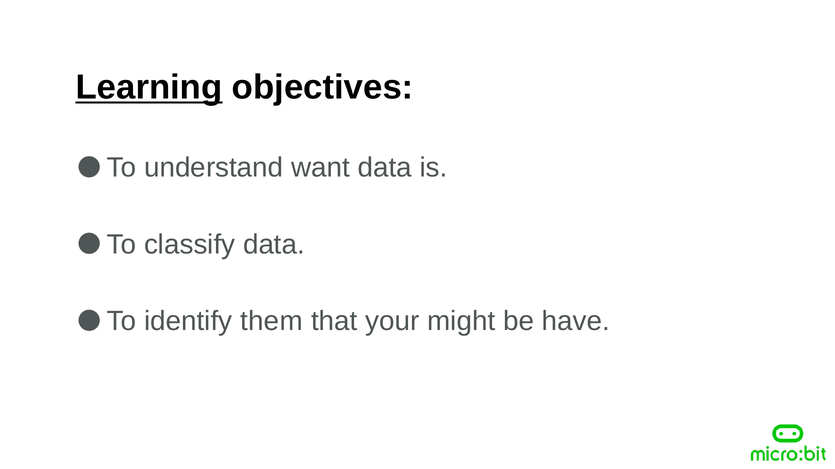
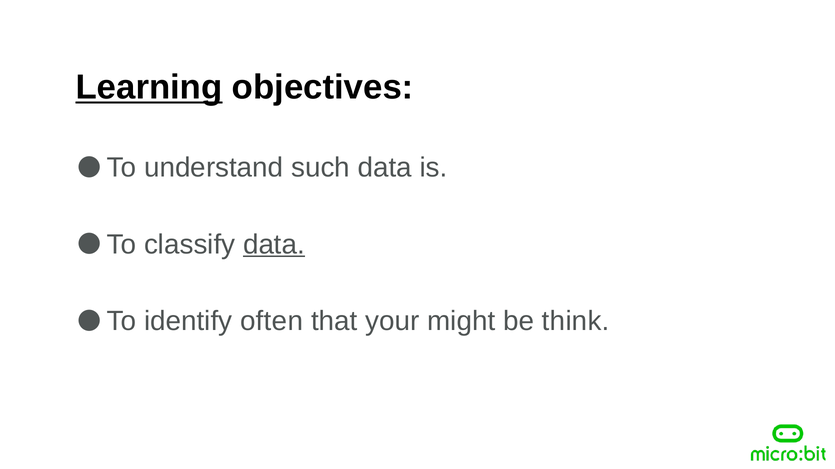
want: want -> such (321, 168)
data underline: none -> present (274, 245)
them: them -> often (272, 322)
have: have -> think (576, 322)
